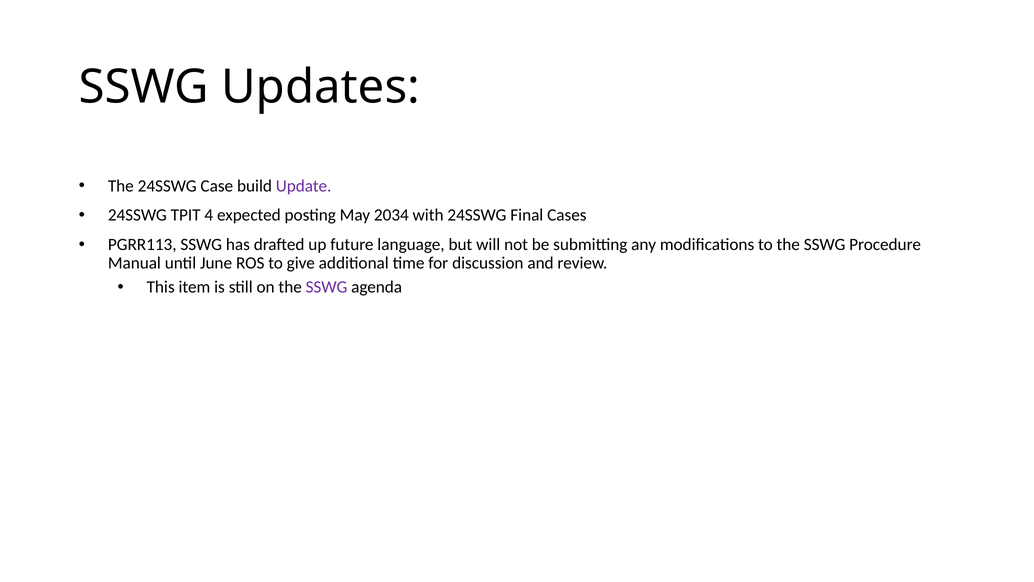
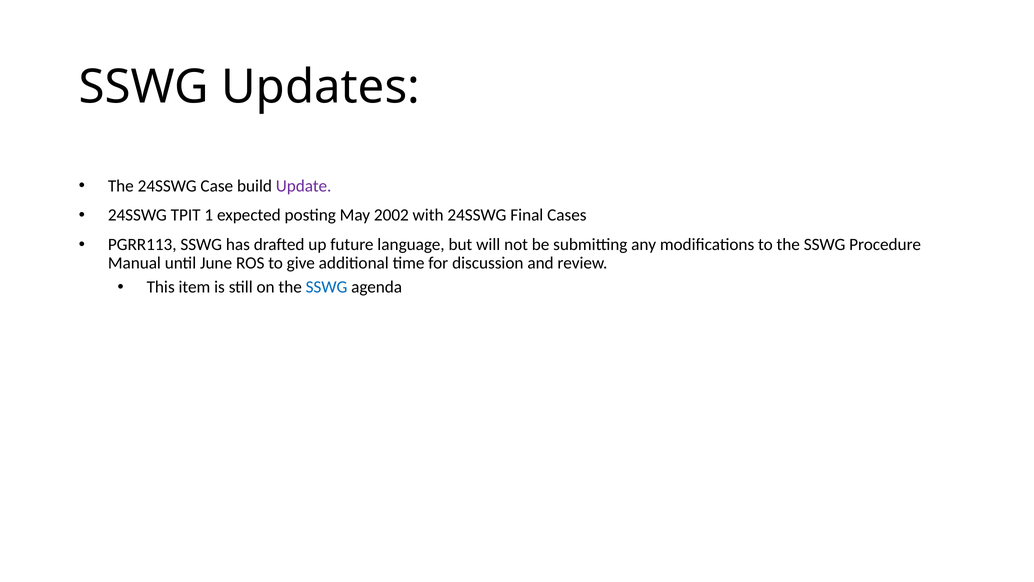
4: 4 -> 1 (209, 215)
2034: 2034 -> 2002 (391, 215)
SSWG colour: purple -> blue (327, 287)
